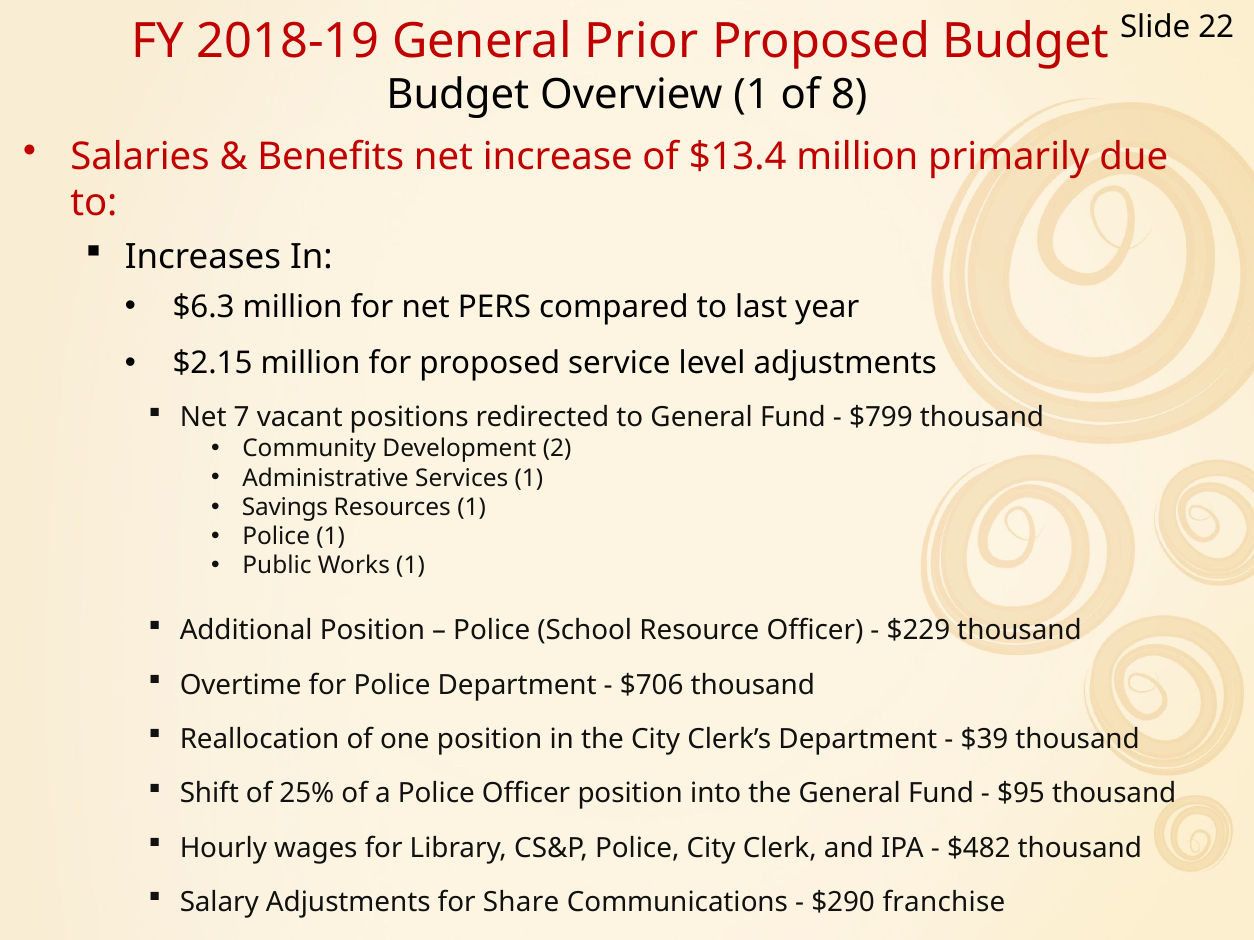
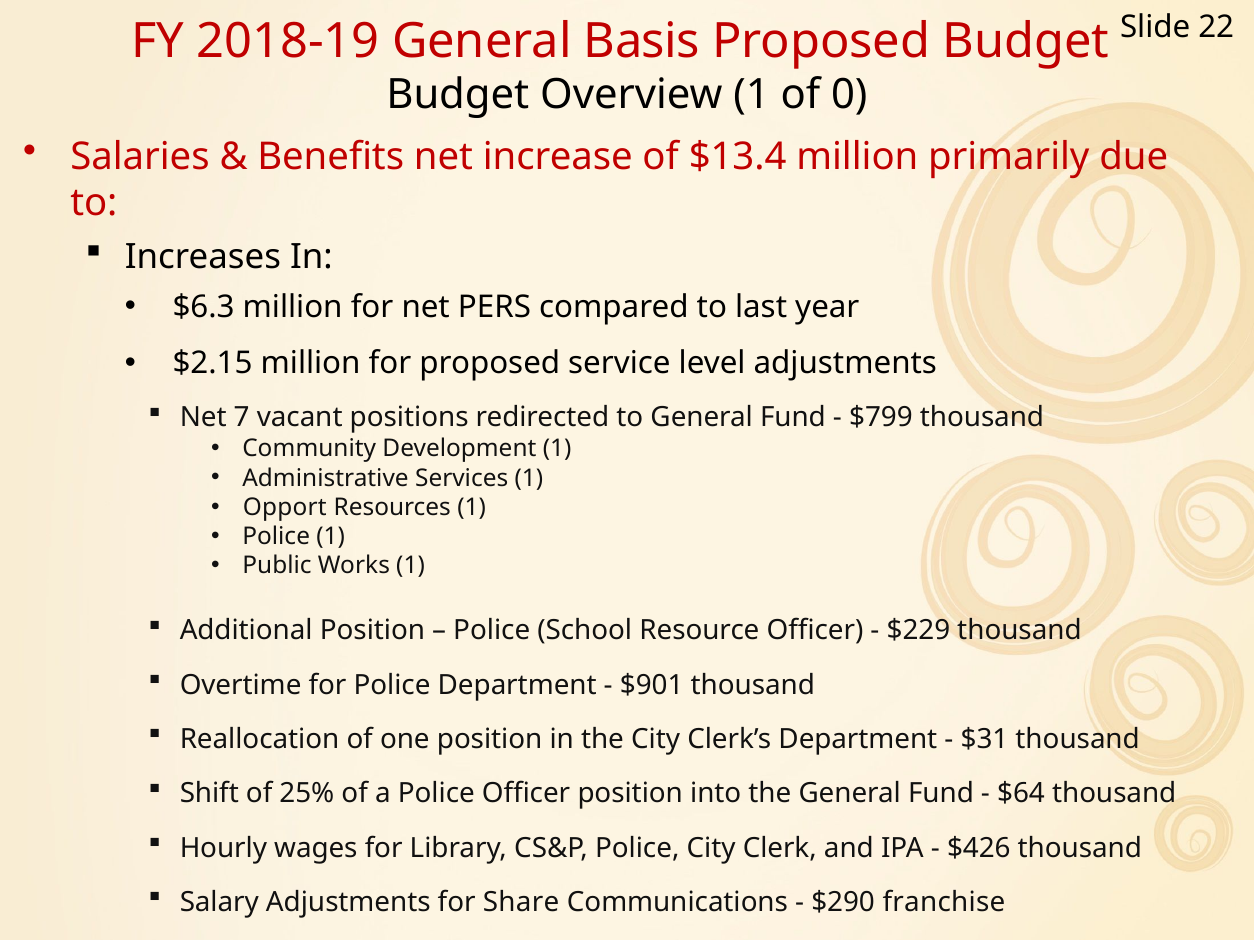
Prior: Prior -> Basis (642, 41)
8: 8 -> 0 (849, 95)
Development 2: 2 -> 1 (557, 449)
Savings: Savings -> Opport (285, 508)
$706: $706 -> $901 (652, 685)
$39: $39 -> $31 (984, 740)
$95: $95 -> $64 (1021, 794)
$482: $482 -> $426 (979, 848)
